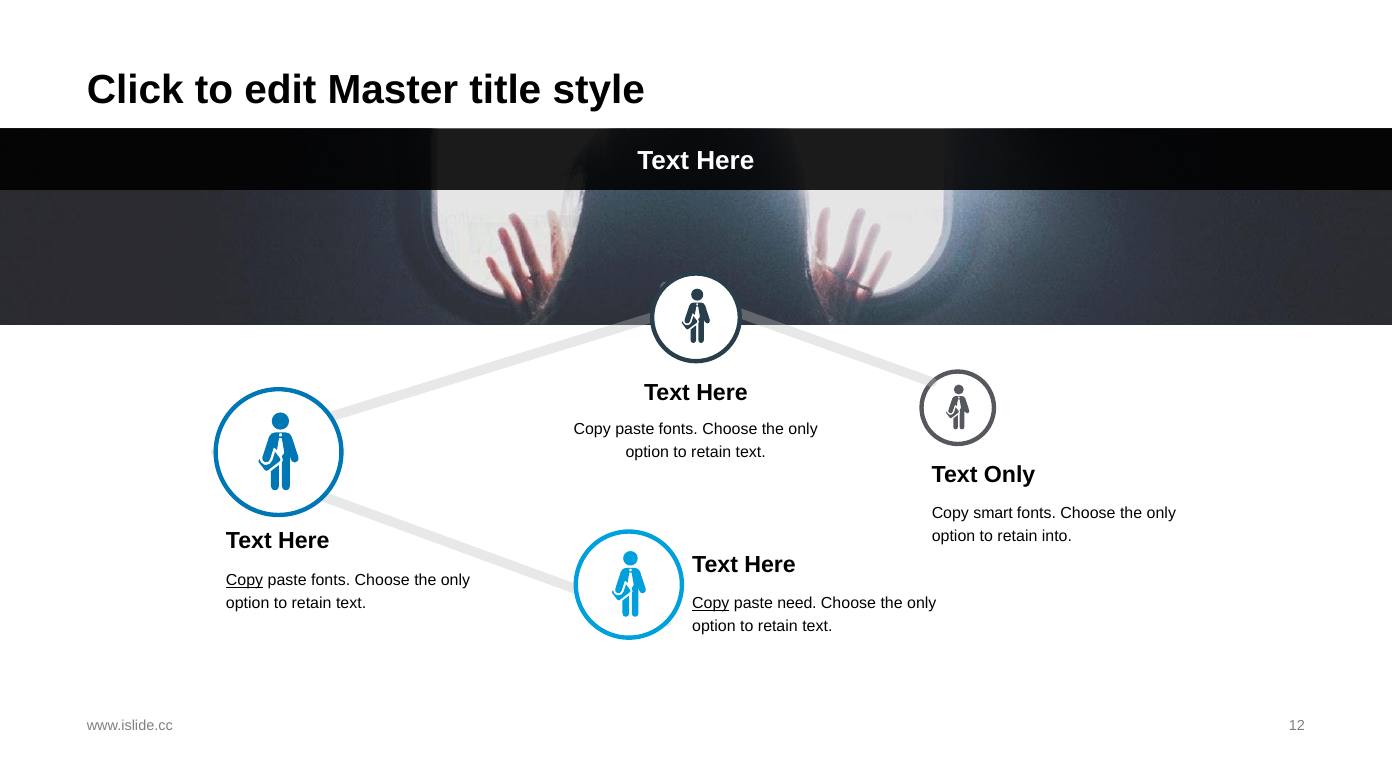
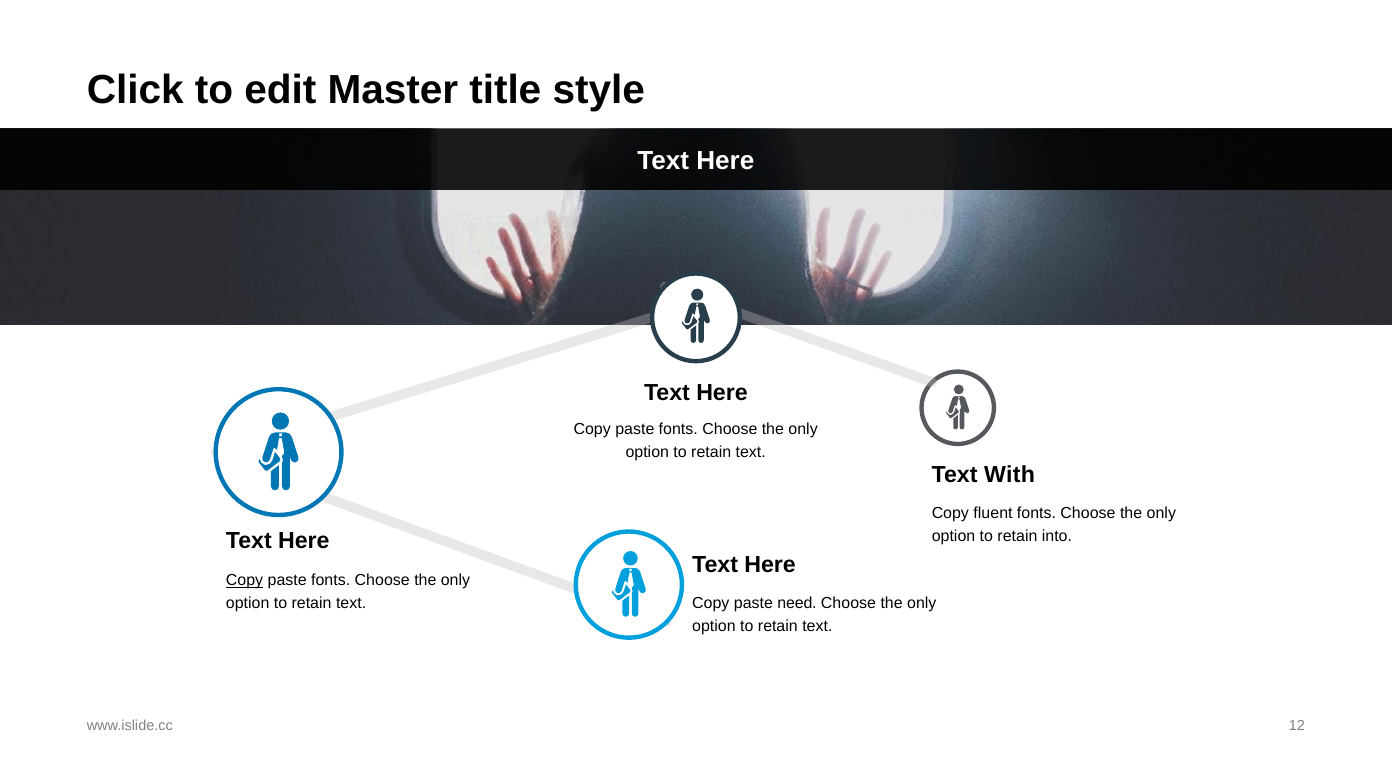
Text Only: Only -> With (1010, 475)
smart: smart -> fluent (993, 513)
Copy underline: present -> none (711, 603)
